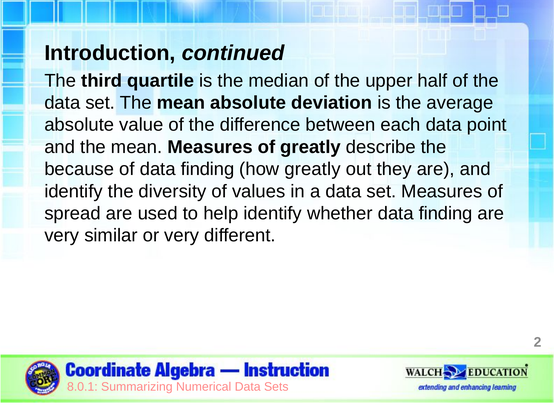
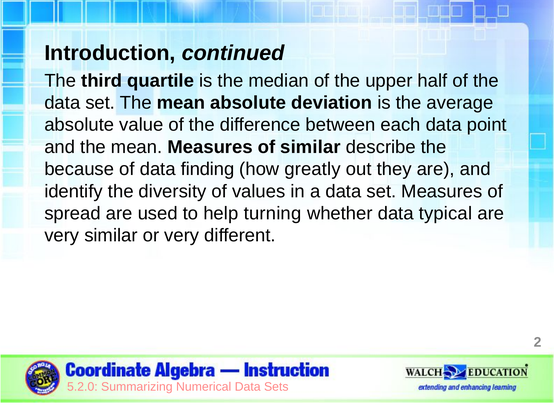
of greatly: greatly -> similar (310, 147)
help identify: identify -> turning (273, 214)
whether data finding: finding -> typical (446, 214)
8.0.1: 8.0.1 -> 5.2.0 (82, 387)
